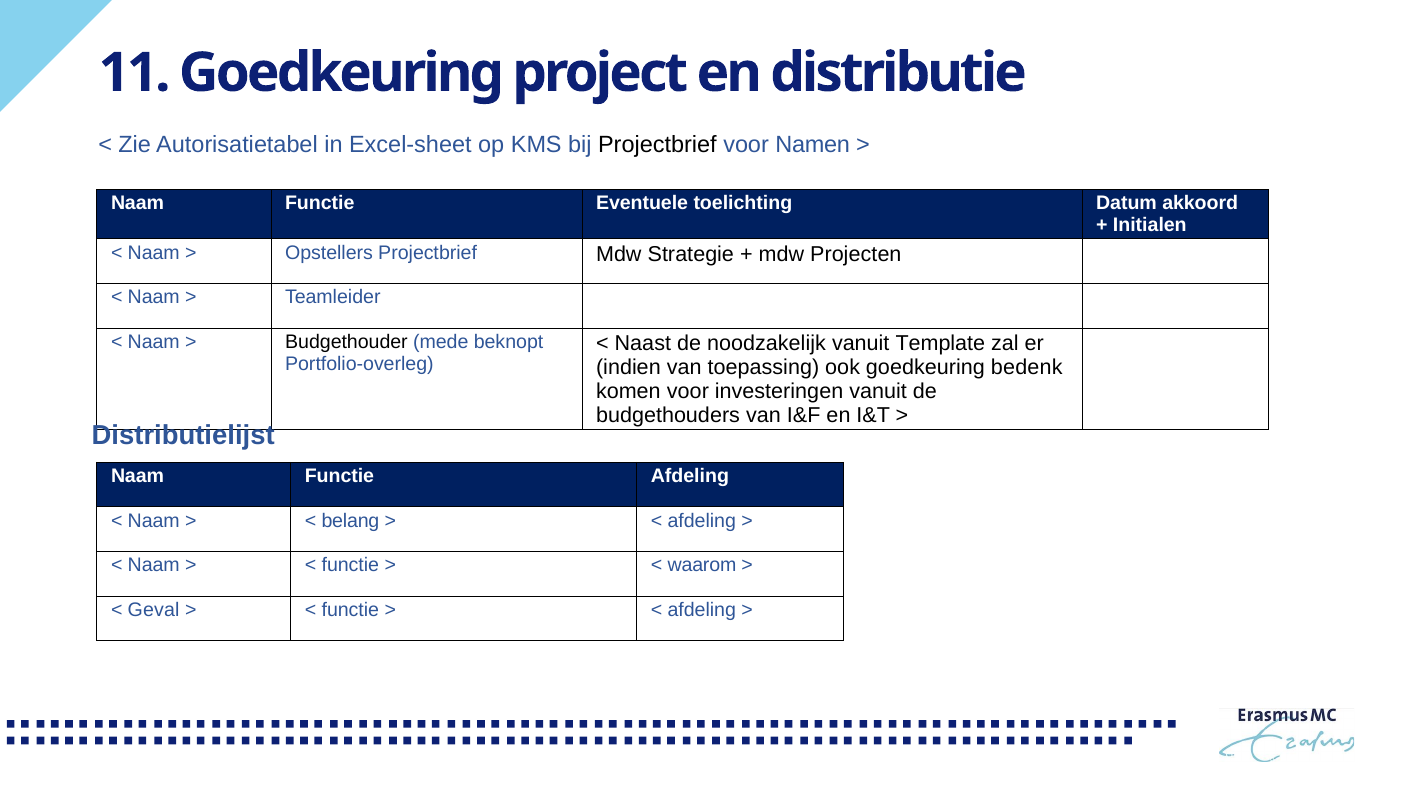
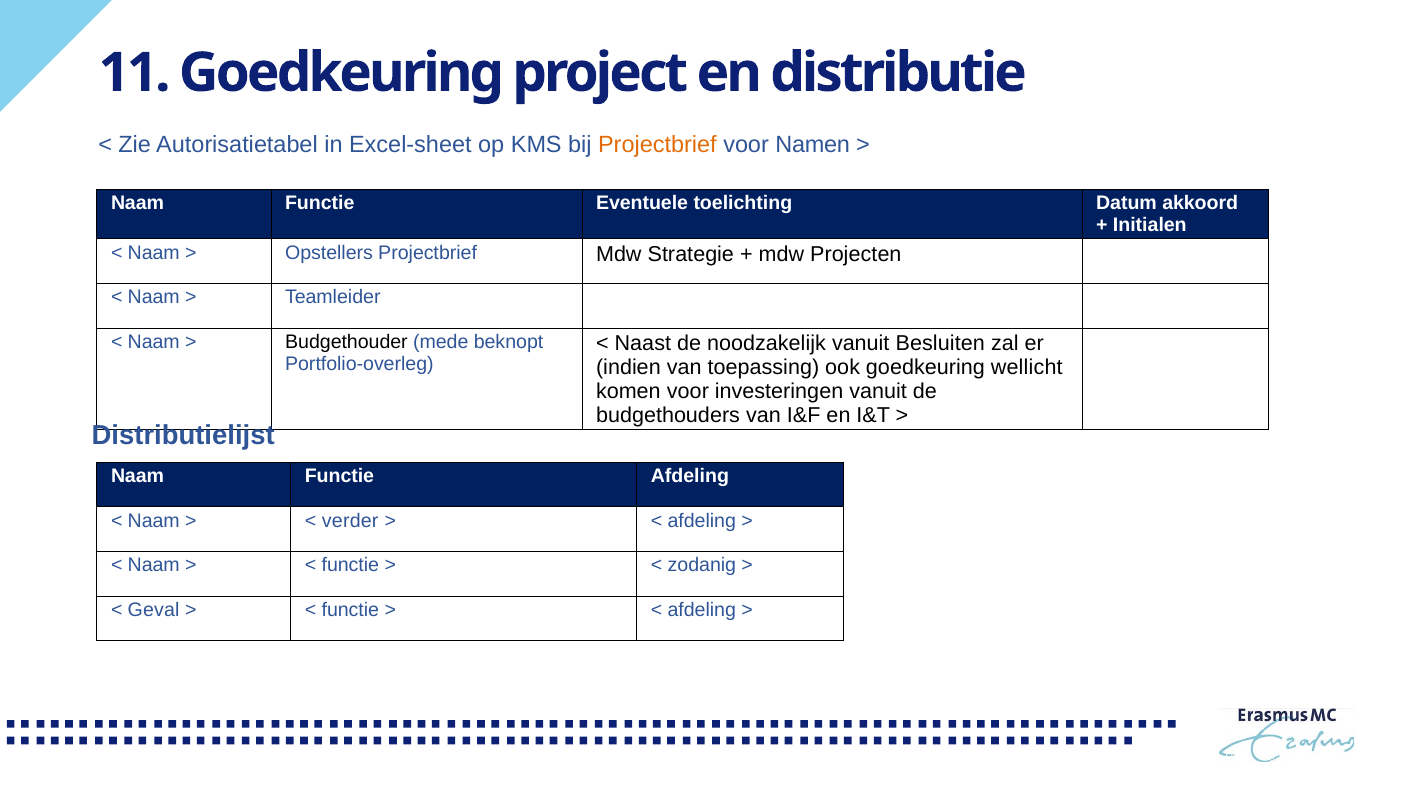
Projectbrief colour: black -> orange (657, 145)
Template: Template -> Besluiten (940, 343)
bedenk: bedenk -> wellicht (1027, 367)
belang: belang -> verder (350, 521)
waarom: waarom -> zodanig (702, 565)
